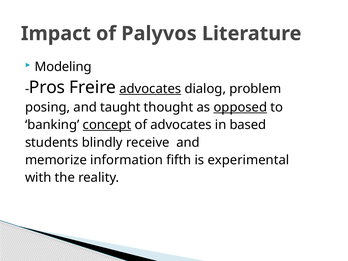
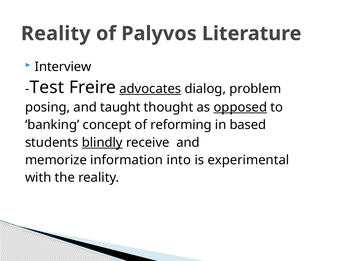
Impact: Impact -> Reality (56, 34)
Modeling: Modeling -> Interview (63, 67)
Pros: Pros -> Test (47, 87)
concept underline: present -> none (107, 125)
of advocates: advocates -> reforming (181, 125)
blindly underline: none -> present (102, 142)
fifth: fifth -> into (179, 160)
